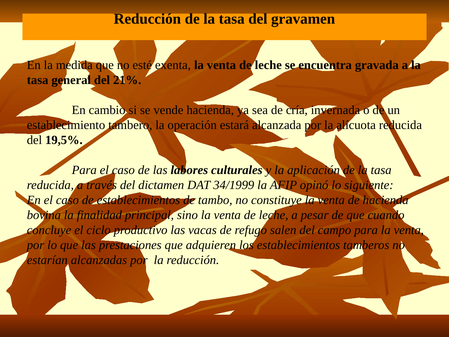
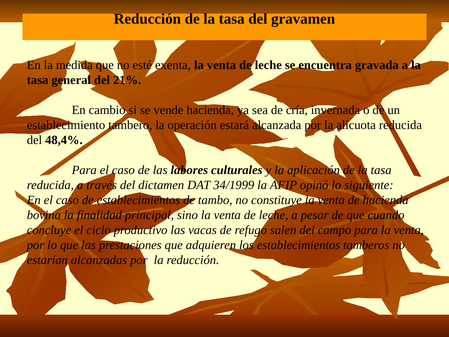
19,5%: 19,5% -> 48,4% (64, 140)
